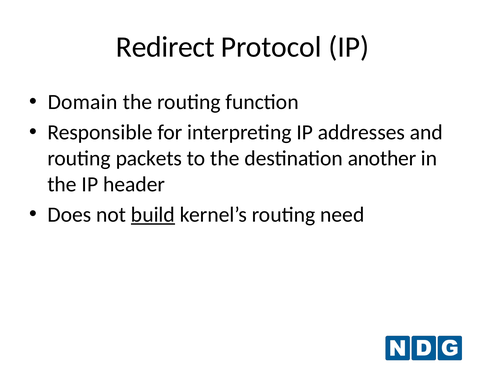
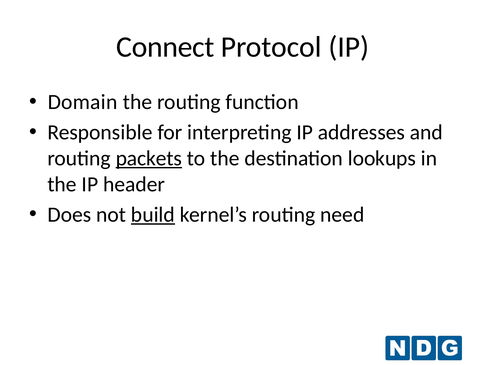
Redirect: Redirect -> Connect (165, 47)
packets underline: none -> present (149, 158)
another: another -> lookups (382, 158)
